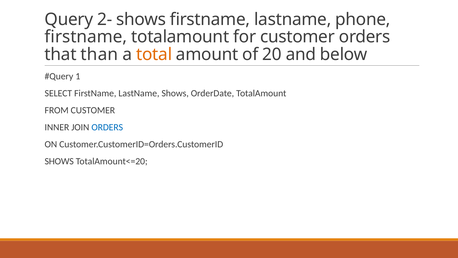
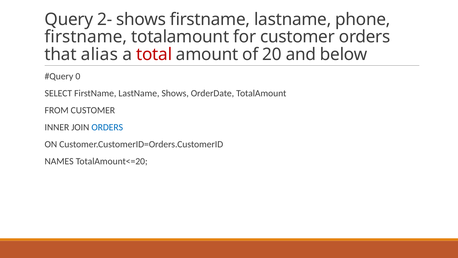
than: than -> alias (99, 54)
total colour: orange -> red (154, 54)
1: 1 -> 0 (78, 76)
SHOWS: SHOWS -> NAMES (59, 161)
